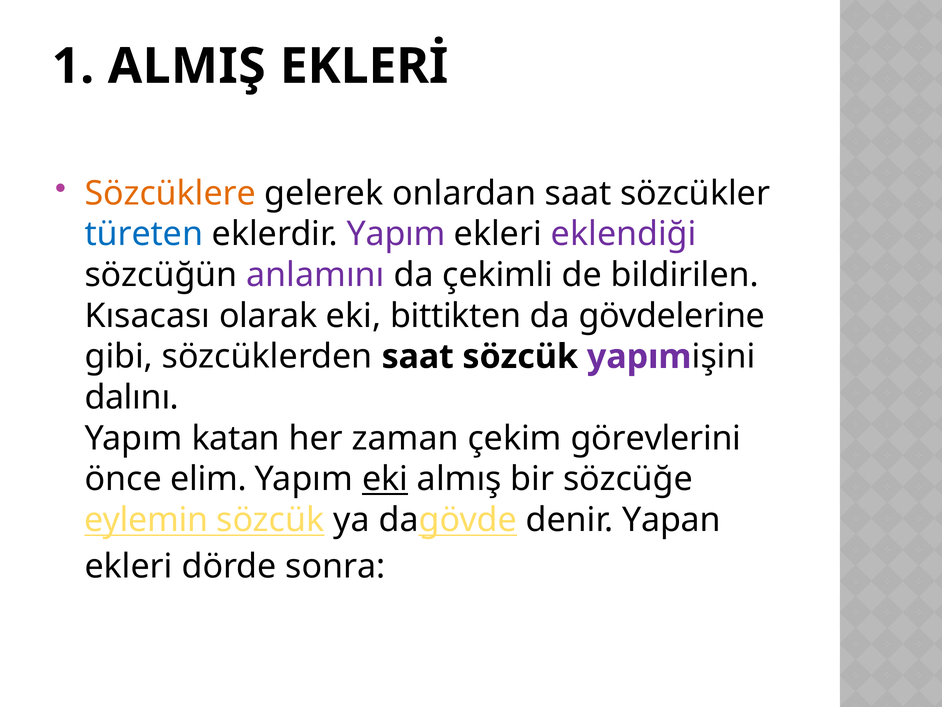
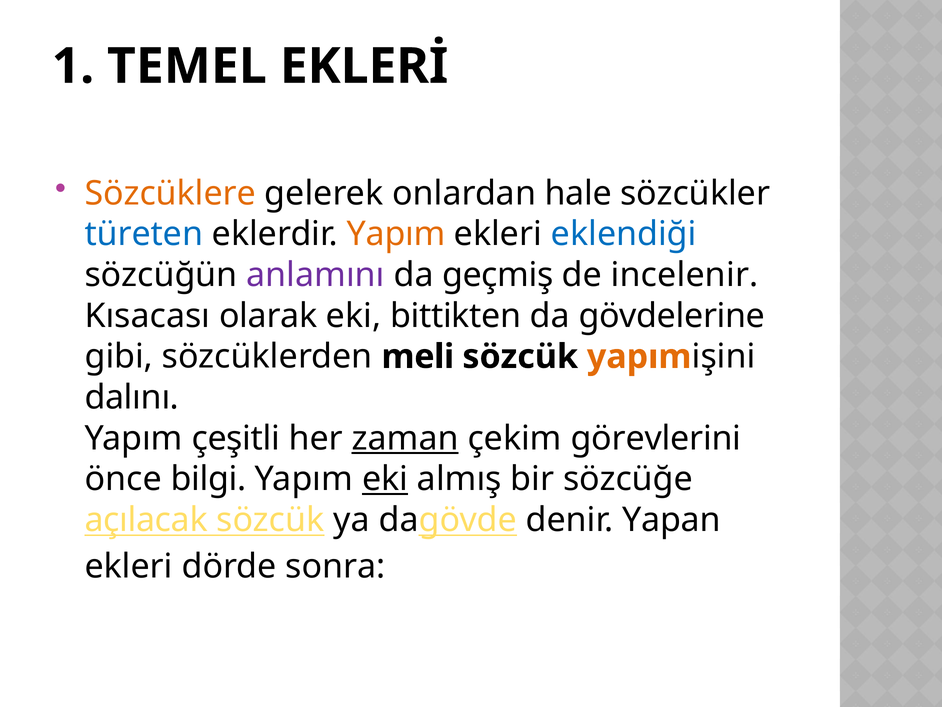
ALMIŞ: ALMIŞ -> TEMEL (187, 66)
onlardan saat: saat -> hale (578, 193)
Yapım colour: purple -> orange (396, 234)
eklendiği colour: purple -> blue (624, 234)
çekimli: çekimli -> geçmiş (498, 275)
bildirilen: bildirilen -> incelenir (685, 275)
sözcüklerden saat: saat -> meli (418, 356)
yapım colour: purple -> orange (639, 356)
katan: katan -> çeşitli (236, 438)
zaman underline: none -> present (405, 438)
elim: elim -> bilgi (209, 479)
eylemin: eylemin -> açılacak (146, 520)
